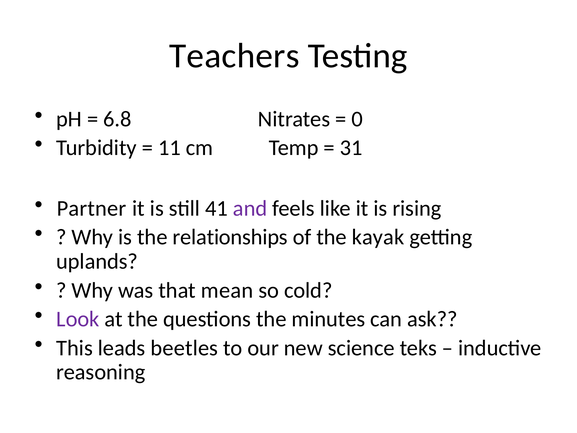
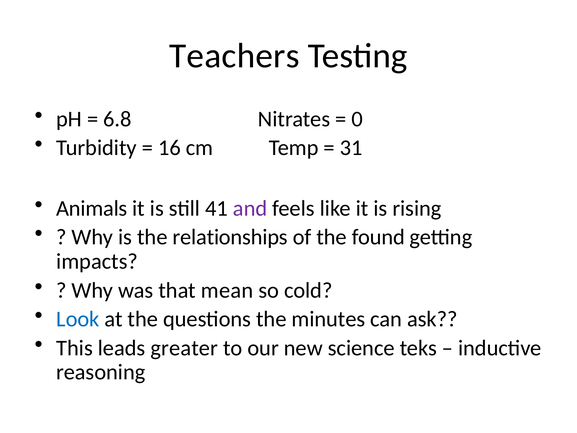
11: 11 -> 16 (169, 148)
Partner: Partner -> Animals (92, 208)
kayak: kayak -> found (378, 237)
uplands: uplands -> impacts (97, 261)
Look colour: purple -> blue (78, 319)
beetles: beetles -> greater (184, 348)
